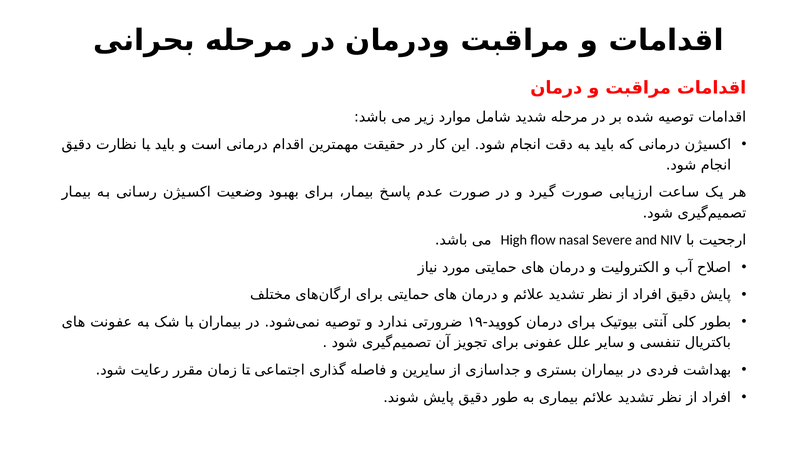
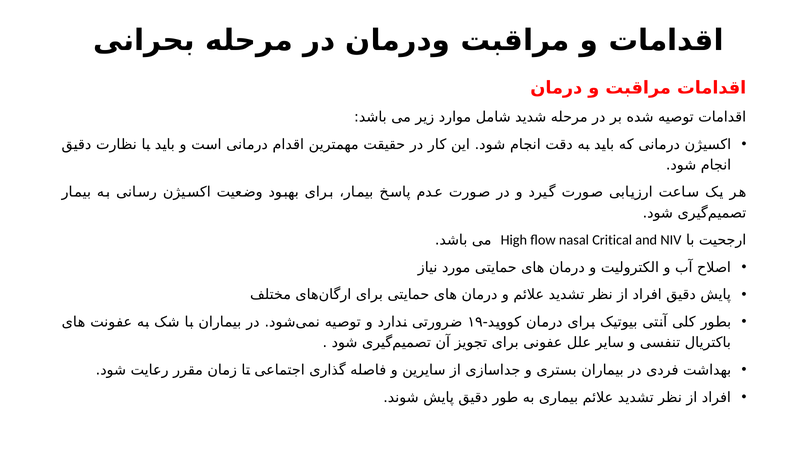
Severe: Severe -> Critical (612, 240)
